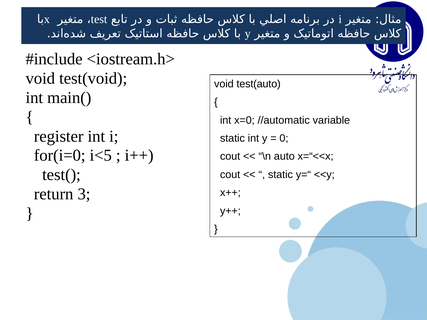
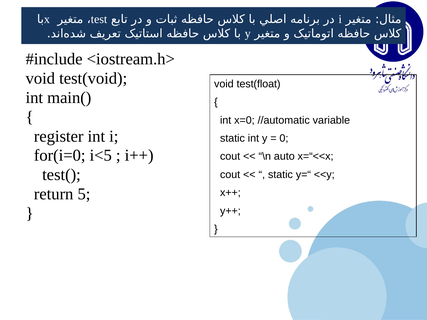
test(auto: test(auto -> test(float (259, 84)
3: 3 -> 5 (84, 194)
